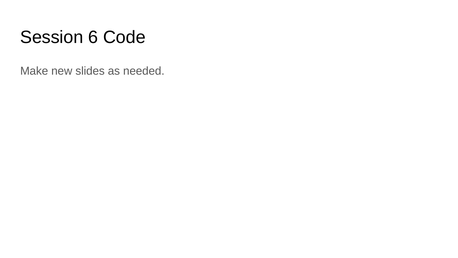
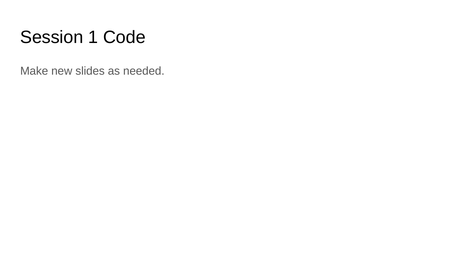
6: 6 -> 1 (93, 37)
